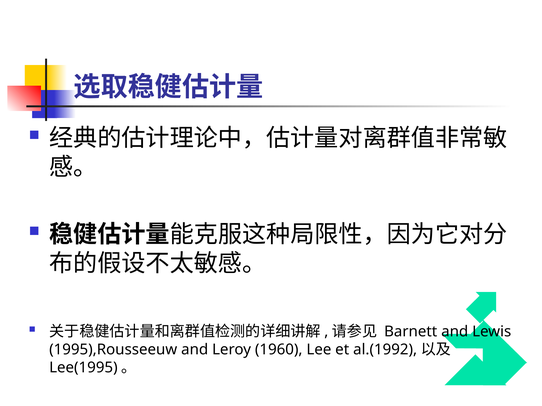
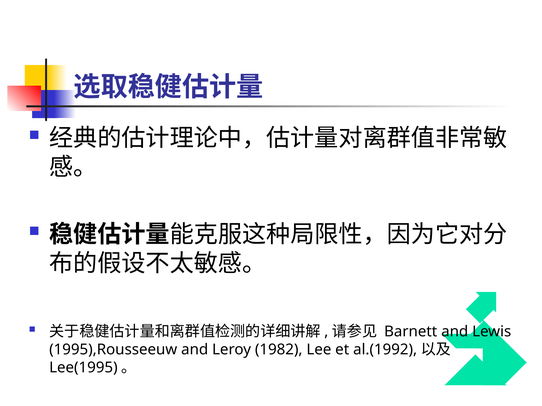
1960: 1960 -> 1982 (279, 350)
